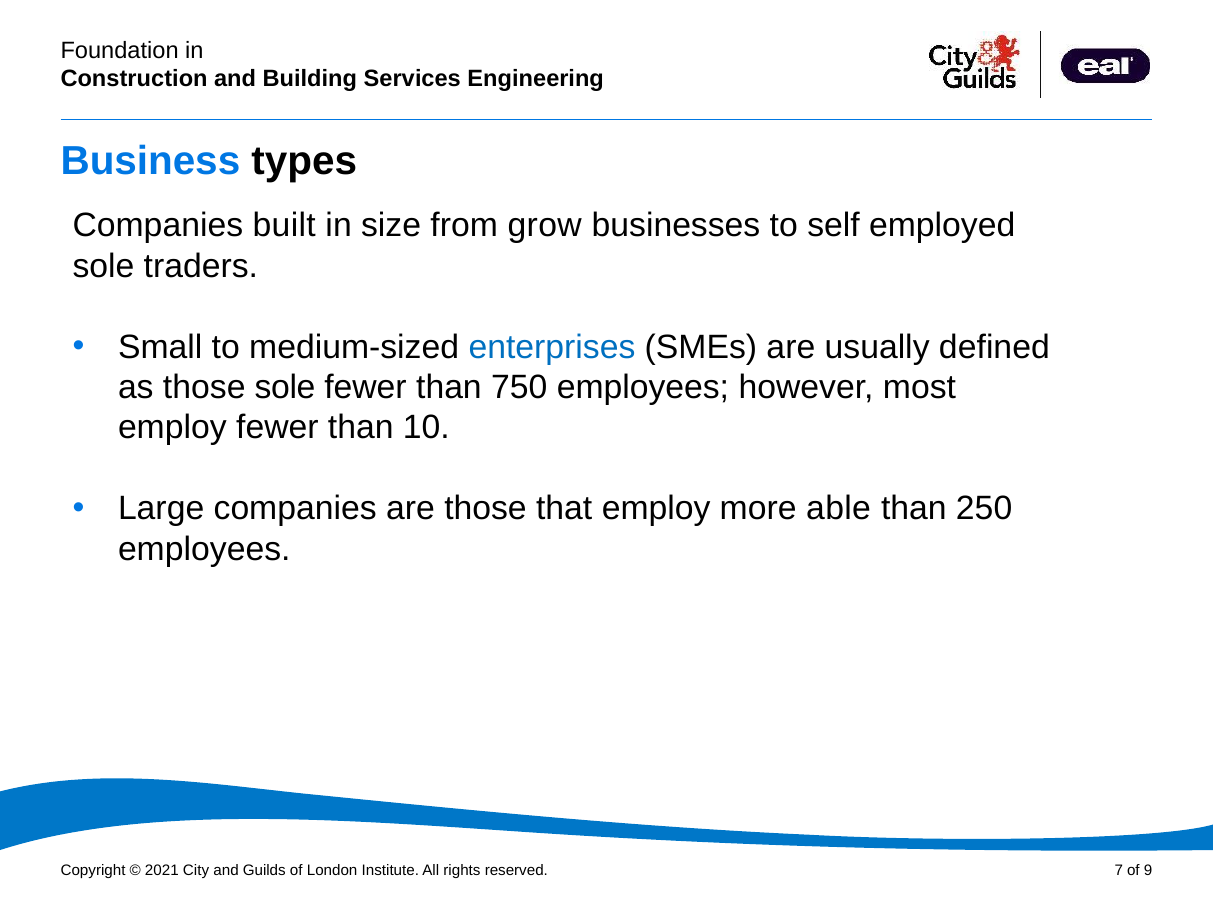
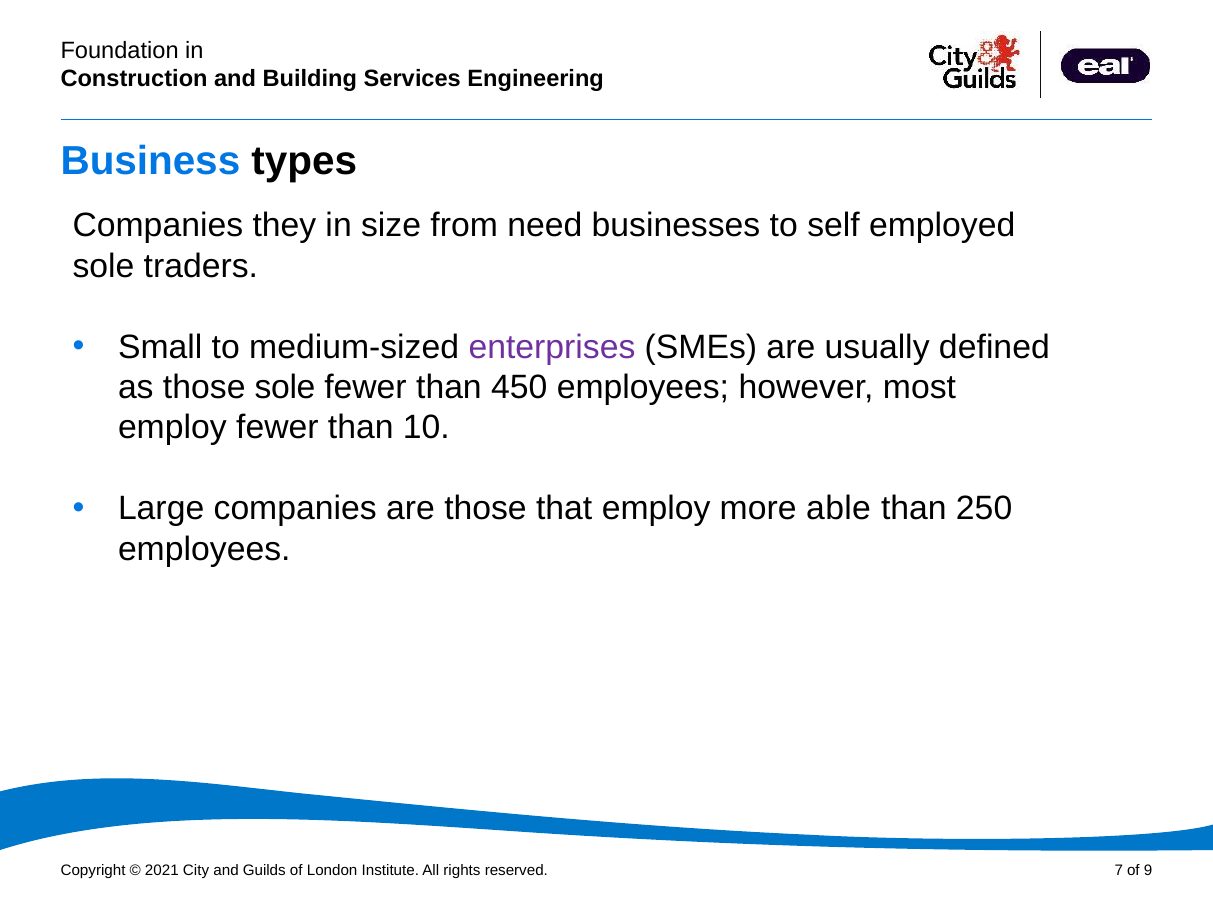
built: built -> they (284, 226)
grow: grow -> need (545, 226)
enterprises colour: blue -> purple (552, 347)
750: 750 -> 450 (519, 387)
